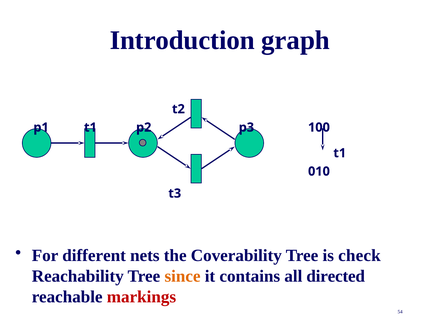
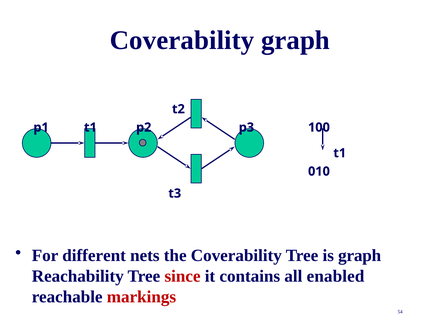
Introduction: Introduction -> Coverability (182, 40)
is check: check -> graph (360, 256)
since colour: orange -> red (183, 276)
directed: directed -> enabled (336, 276)
